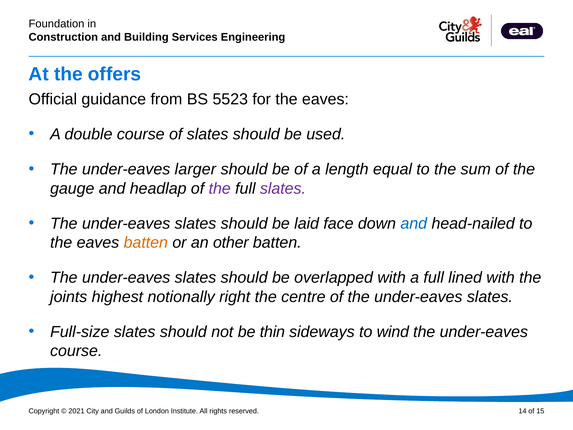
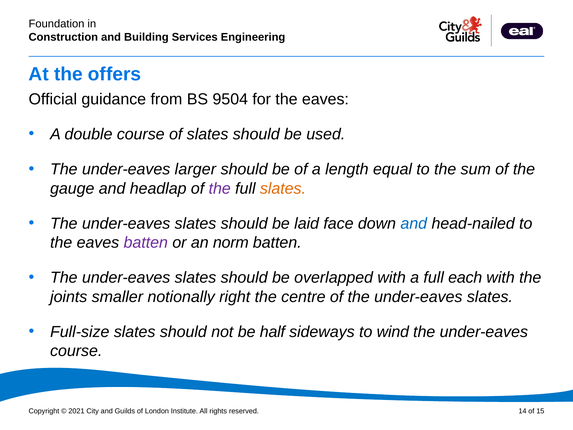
5523: 5523 -> 9504 (230, 99)
slates colour: purple -> orange (283, 188)
batten colour: orange -> purple (146, 243)
other: other -> norm (231, 243)
lined: lined -> each (465, 278)
highest: highest -> smaller (117, 297)
thin: thin -> half (272, 332)
